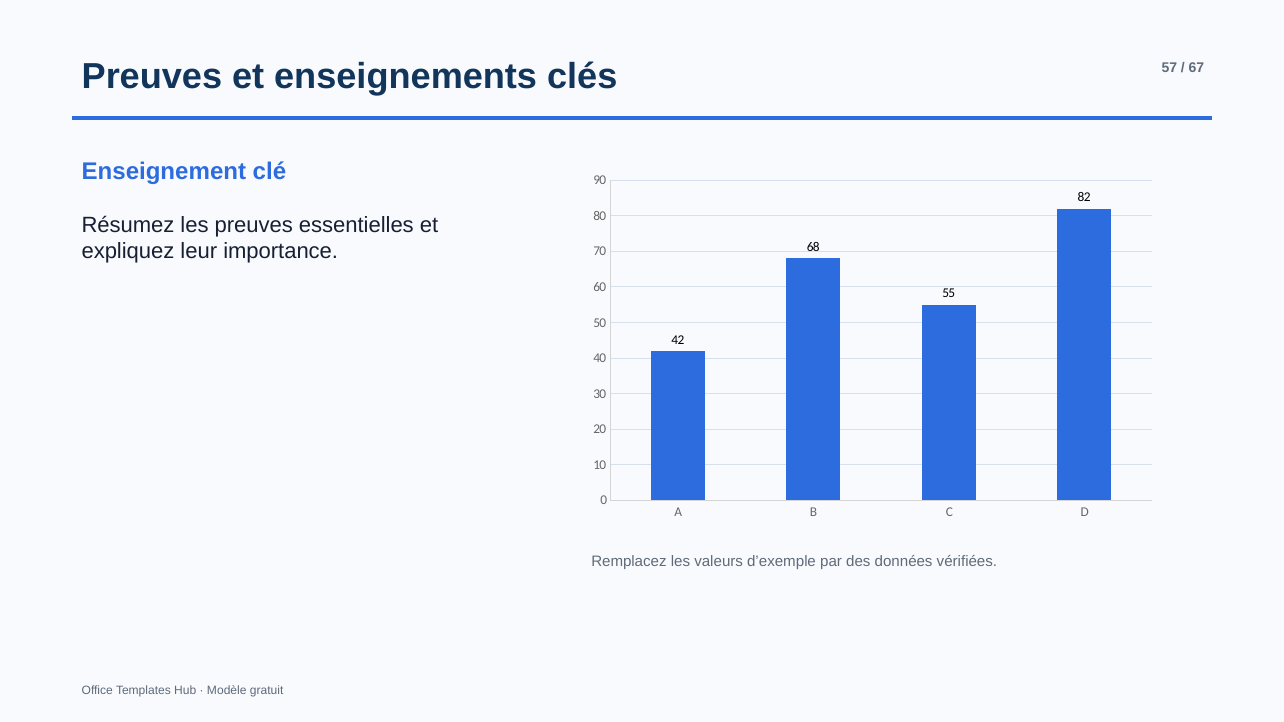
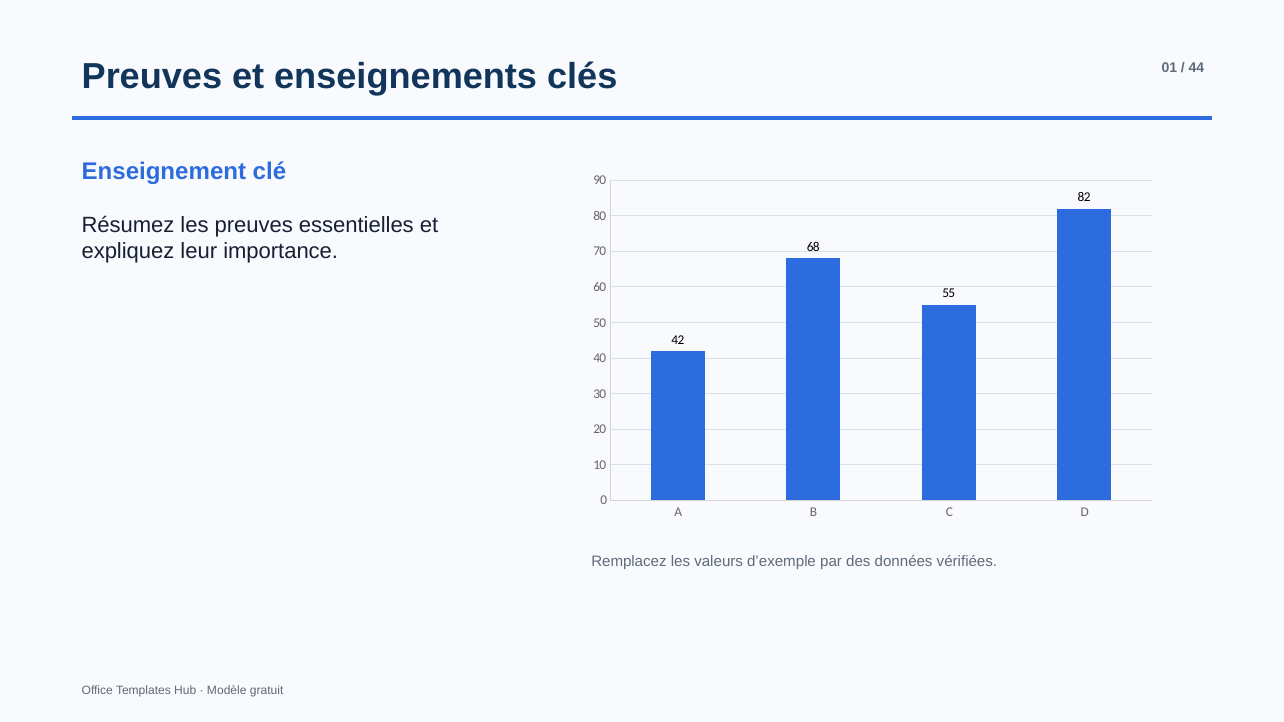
57: 57 -> 01 (1169, 68)
67: 67 -> 44 (1196, 68)
